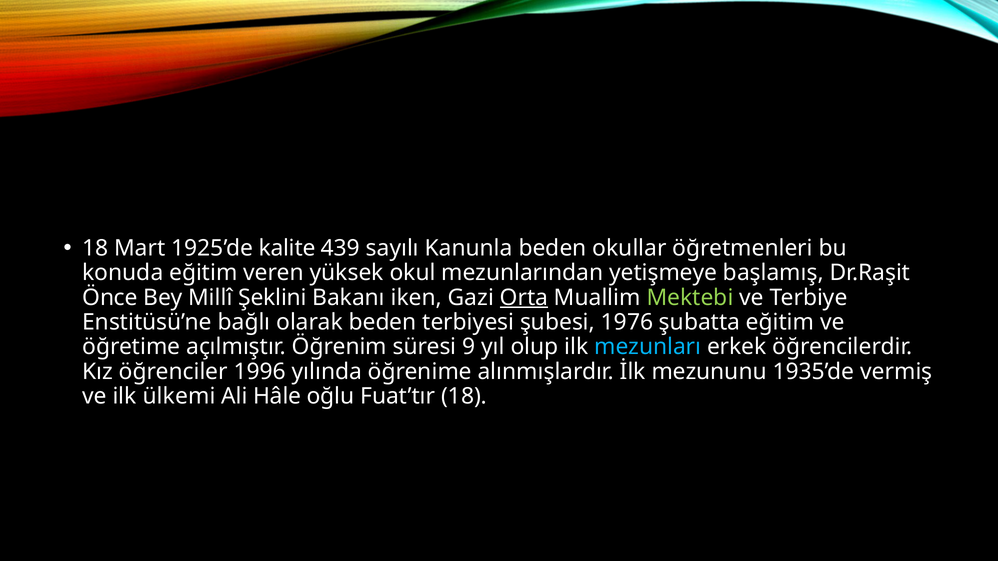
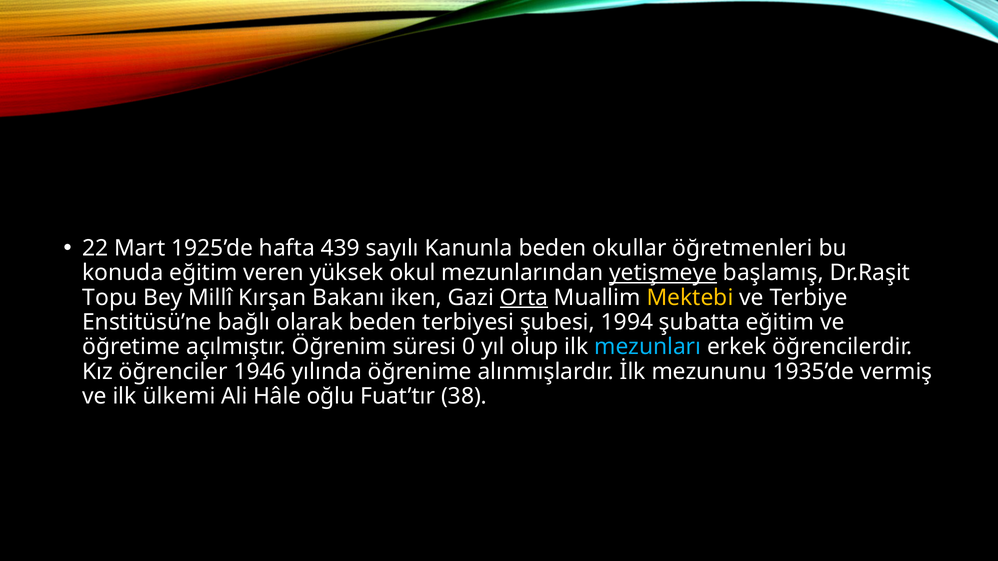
18: 18 -> 22 (95, 248)
kalite: kalite -> hafta (287, 248)
yetişmeye underline: none -> present (663, 273)
Önce: Önce -> Topu (110, 298)
Şeklini: Şeklini -> Kırşan (272, 298)
Mektebi colour: light green -> yellow (690, 298)
1976: 1976 -> 1994 (627, 322)
9: 9 -> 0 (469, 347)
1996: 1996 -> 1946 (260, 372)
Fuat’tır 18: 18 -> 38 (464, 396)
